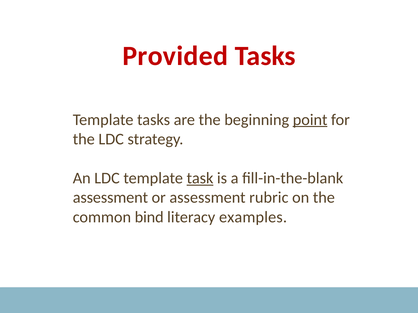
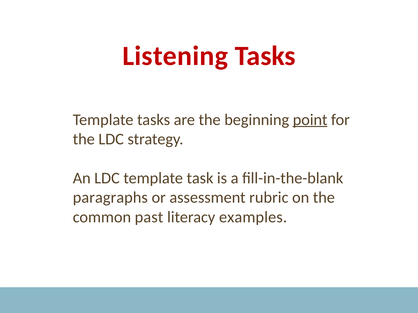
Provided: Provided -> Listening (175, 56)
task underline: present -> none (200, 178)
assessment: assessment -> paragraphs (110, 198)
bind: bind -> past (149, 217)
